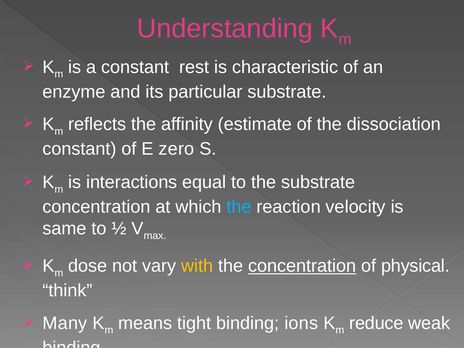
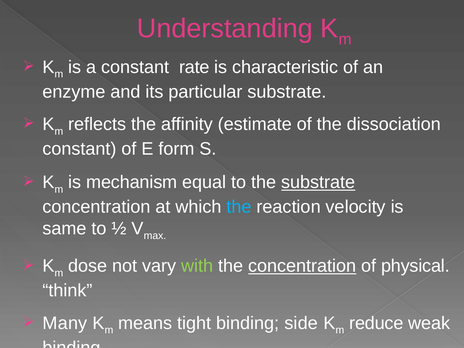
rest: rest -> rate (194, 67)
zero: zero -> form (177, 149)
interactions: interactions -> mechanism (132, 182)
substrate underline: none -> present (318, 182)
with colour: yellow -> light green (197, 266)
ions: ions -> side (301, 323)
